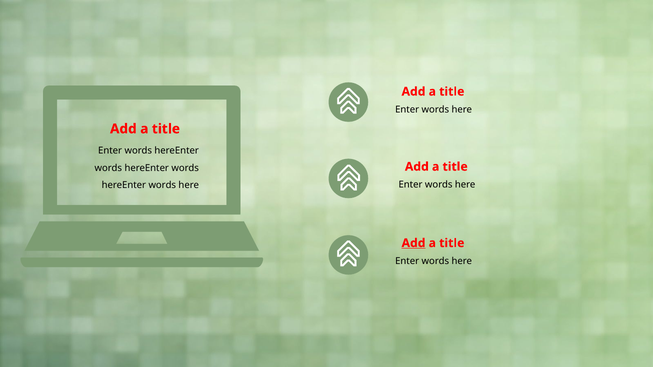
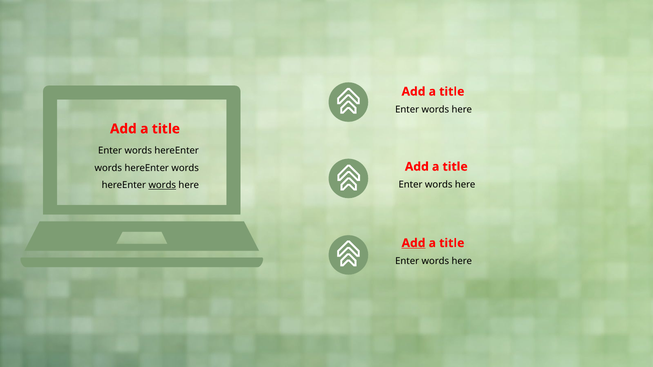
words underline: none -> present (162, 185)
